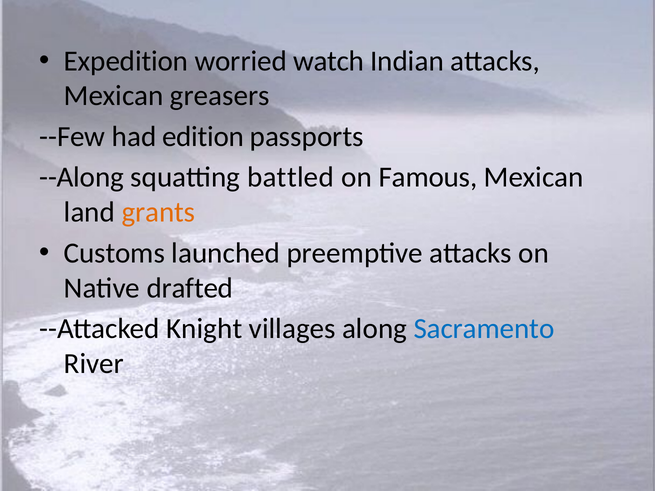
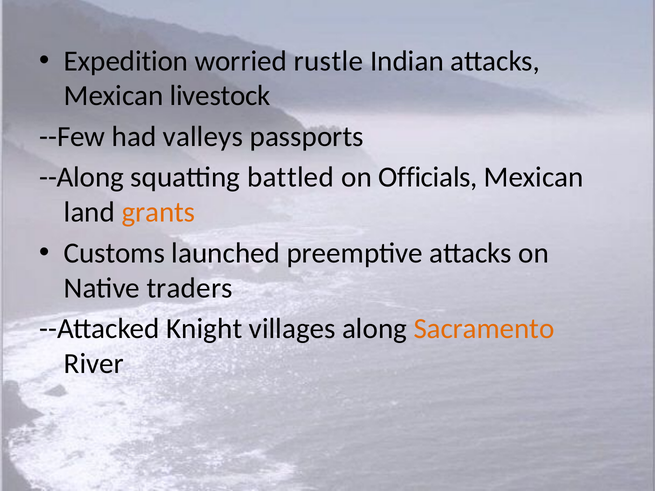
watch: watch -> rustle (328, 61)
greasers: greasers -> livestock (220, 96)
edition: edition -> valleys (203, 137)
Famous: Famous -> Officials (428, 177)
drafted: drafted -> traders (190, 288)
Sacramento colour: blue -> orange (484, 329)
